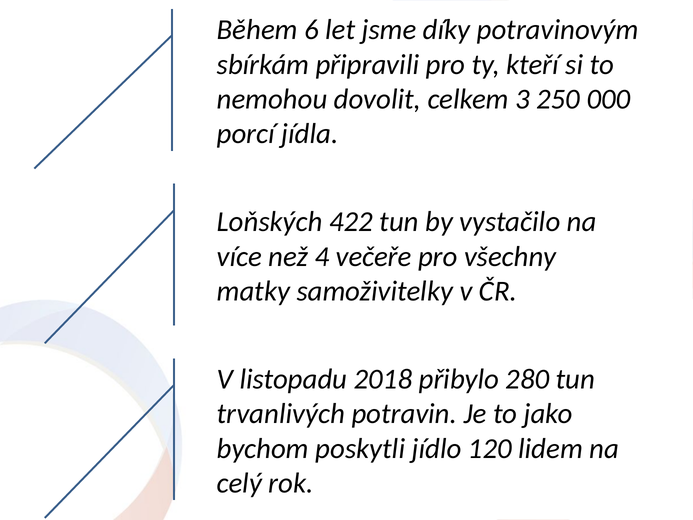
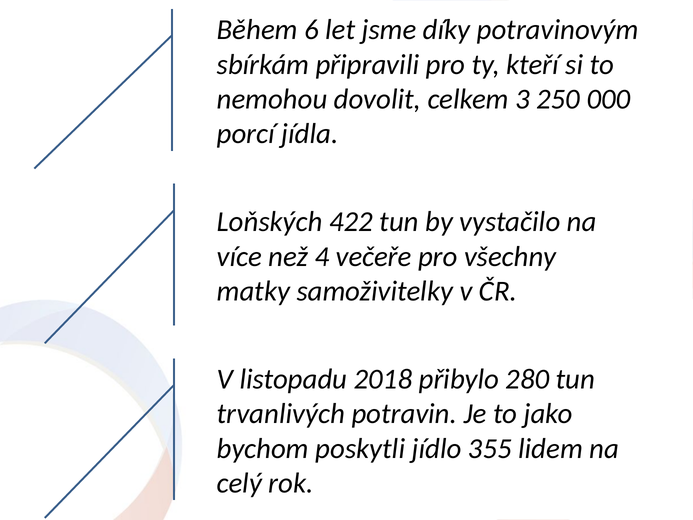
120: 120 -> 355 (490, 448)
